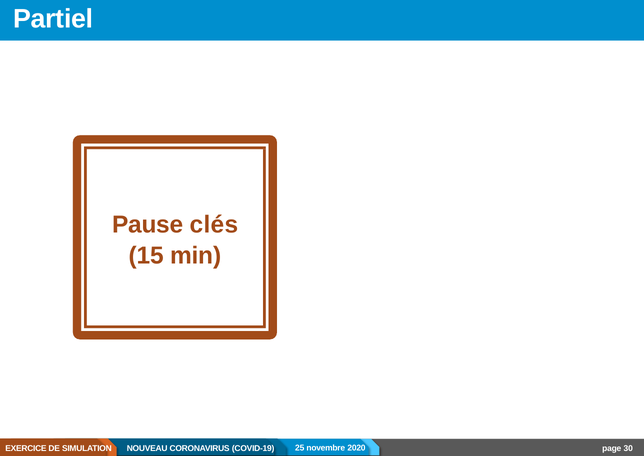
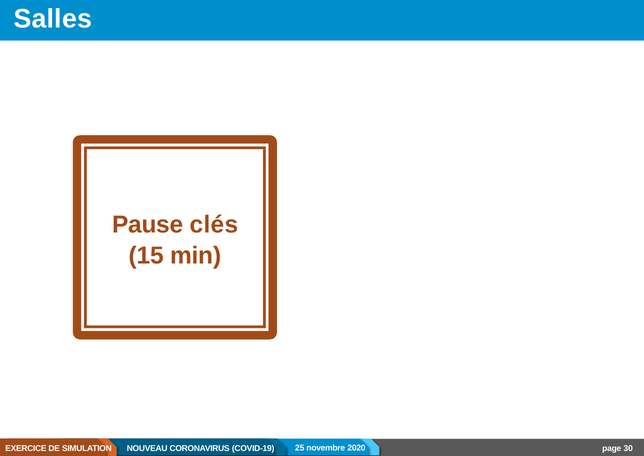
Partiel: Partiel -> Salles (53, 19)
